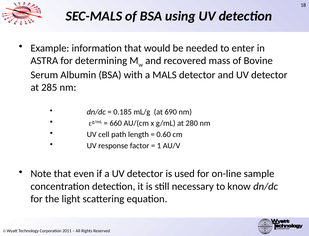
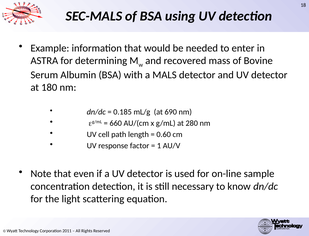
285: 285 -> 180 (49, 88)
